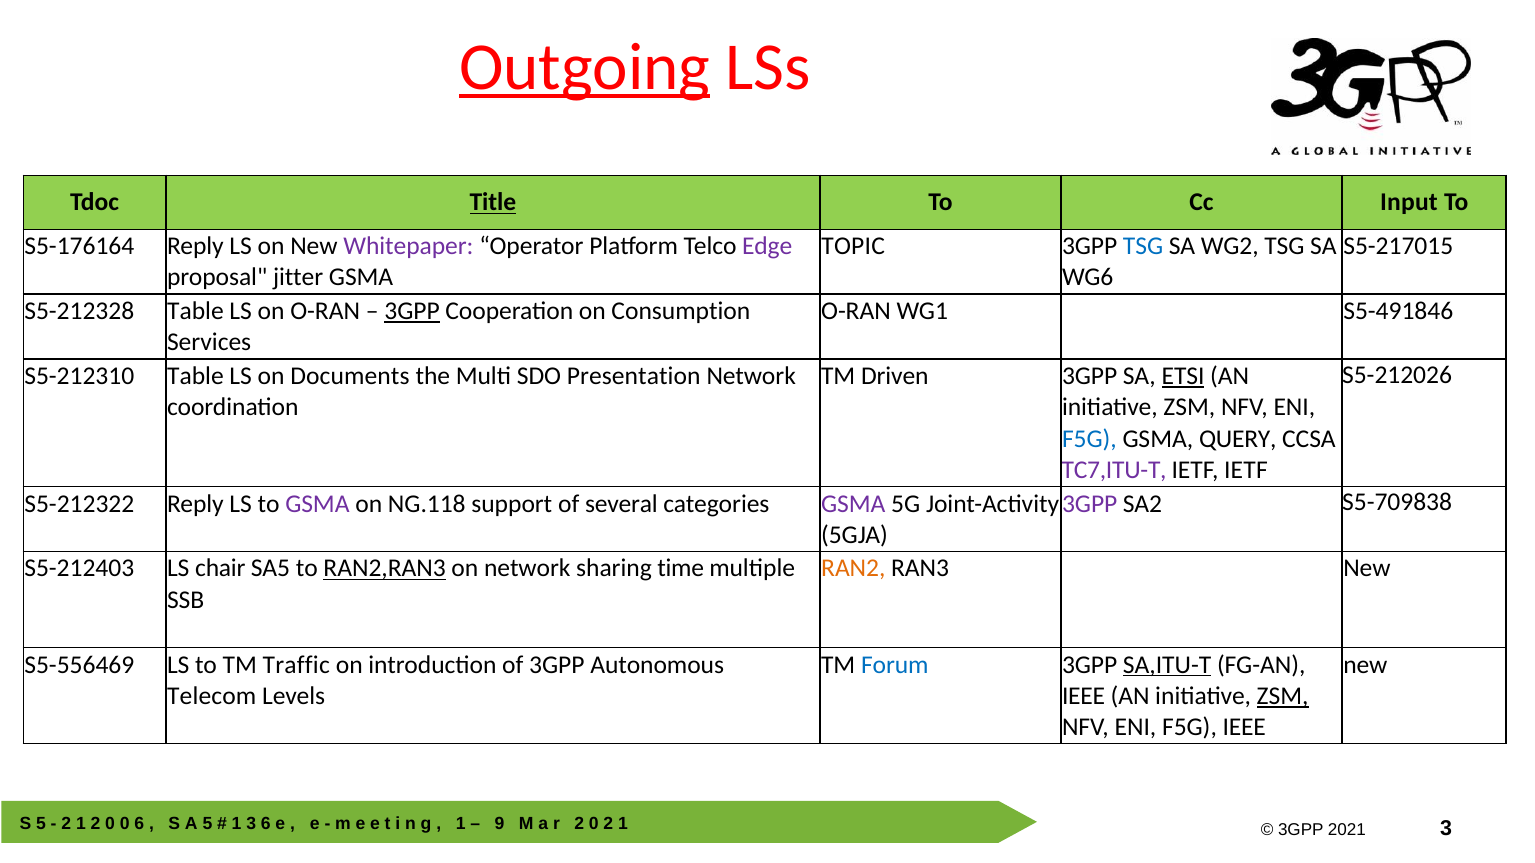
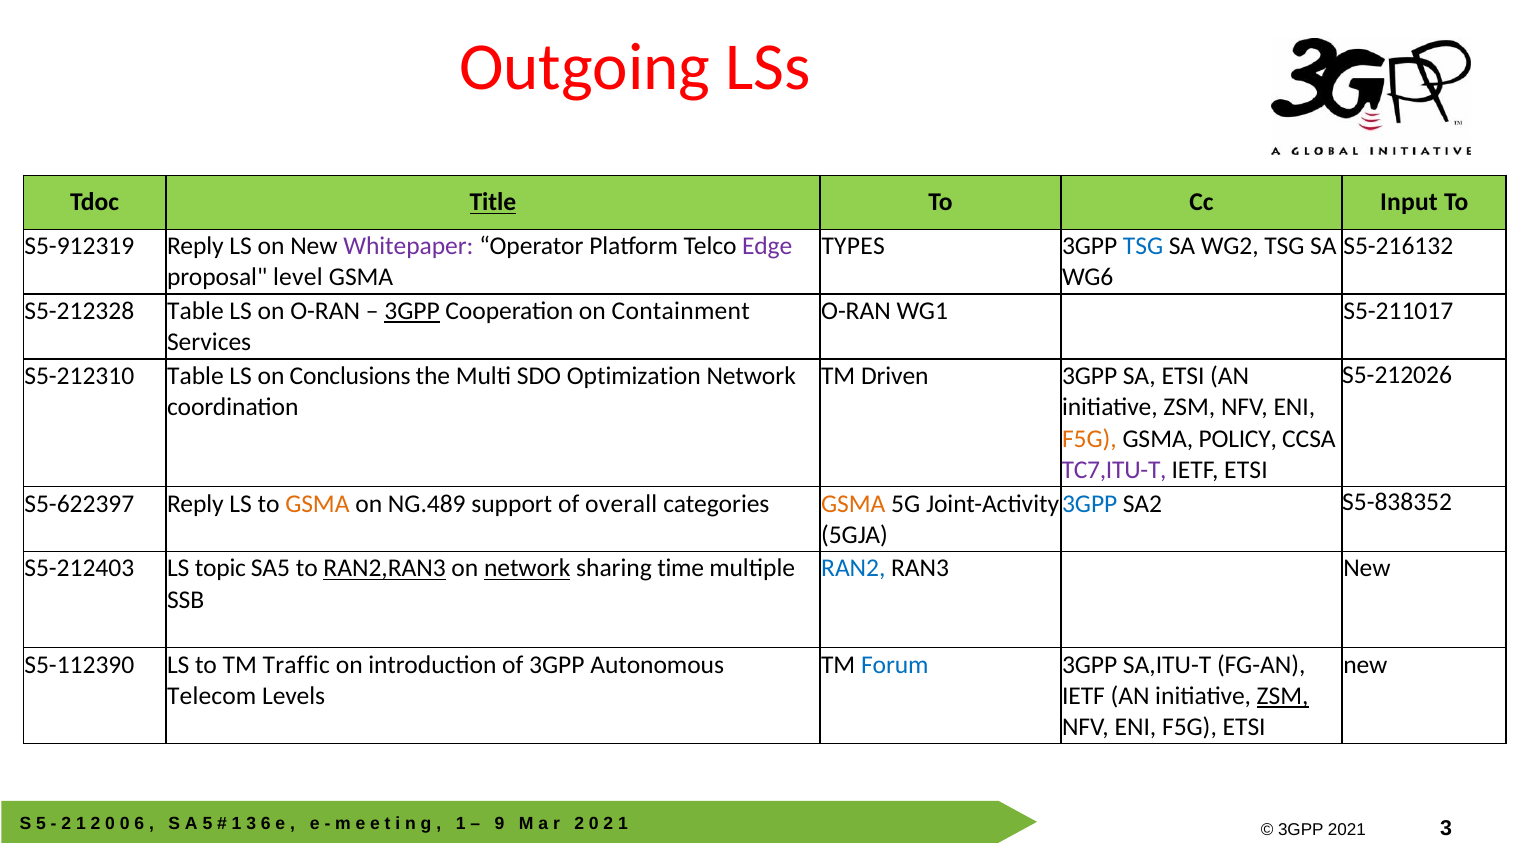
Outgoing underline: present -> none (585, 67)
S5-176164: S5-176164 -> S5-912319 (79, 246)
TOPIC: TOPIC -> TYPES (853, 246)
S5-217015: S5-217015 -> S5-216132 (1398, 246)
jitter: jitter -> level (298, 278)
Consumption: Consumption -> Containment (681, 311)
S5-491846: S5-491846 -> S5-211017 (1398, 311)
Documents: Documents -> Conclusions (350, 376)
Presentation: Presentation -> Optimization (634, 376)
ETSI underline: present -> none (1183, 376)
F5G colour: blue -> orange (1089, 439)
QUERY: QUERY -> POLICY (1238, 439)
IETF IETF: IETF -> ETSI (1246, 470)
S5-212322: S5-212322 -> S5-622397 (79, 504)
GSMA colour: purple -> orange (317, 504)
NG.118: NG.118 -> NG.489 (427, 504)
several: several -> overall (621, 504)
GSMA colour: purple -> orange (853, 504)
3GPP colour: purple -> blue (1090, 504)
S5-709838: S5-709838 -> S5-838352 (1397, 503)
chair: chair -> topic (220, 569)
network underline: none -> present (527, 569)
RAN2 colour: orange -> blue (853, 569)
S5-556469: S5-556469 -> S5-112390 (79, 665)
SA,ITU-T underline: present -> none (1167, 665)
IEEE: IEEE -> IETF (1083, 696)
F5G IEEE: IEEE -> ETSI (1244, 728)
